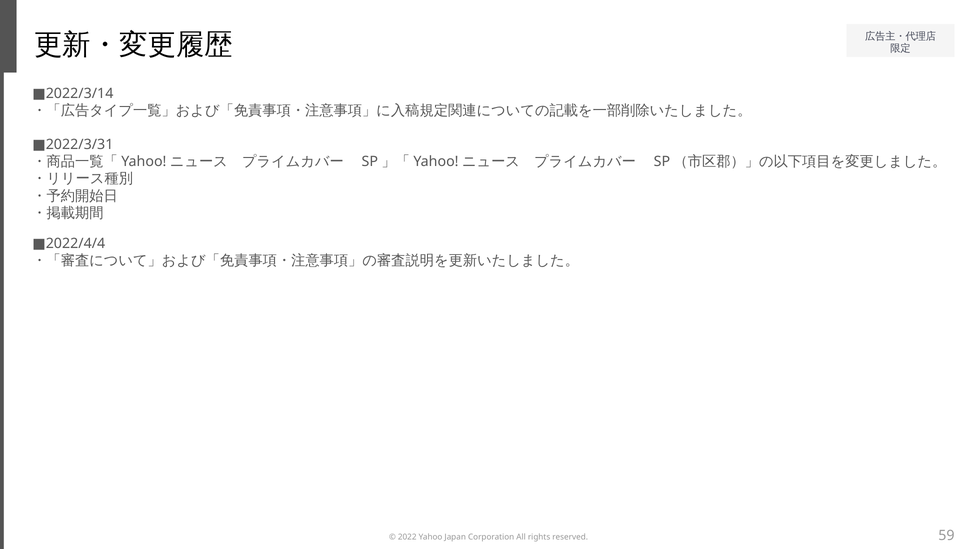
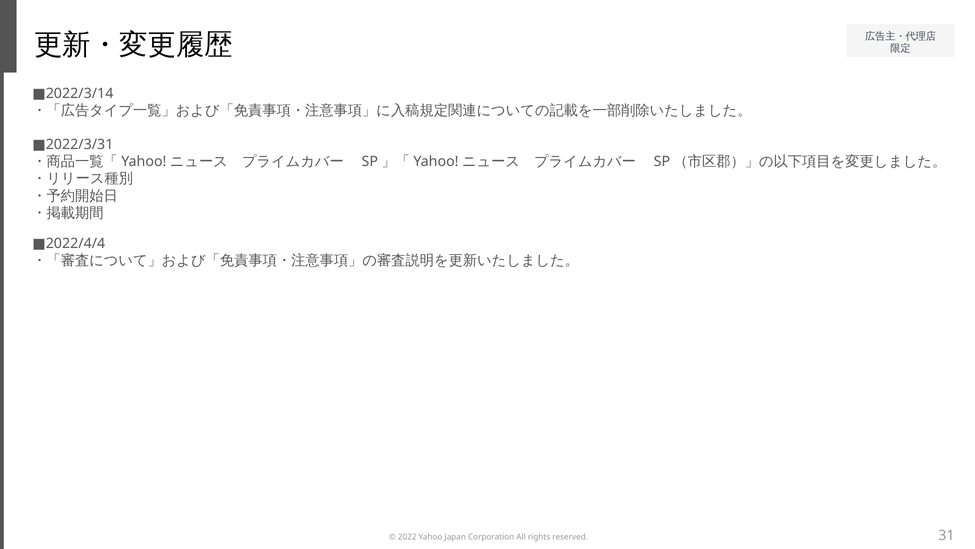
59: 59 -> 31 (946, 535)
